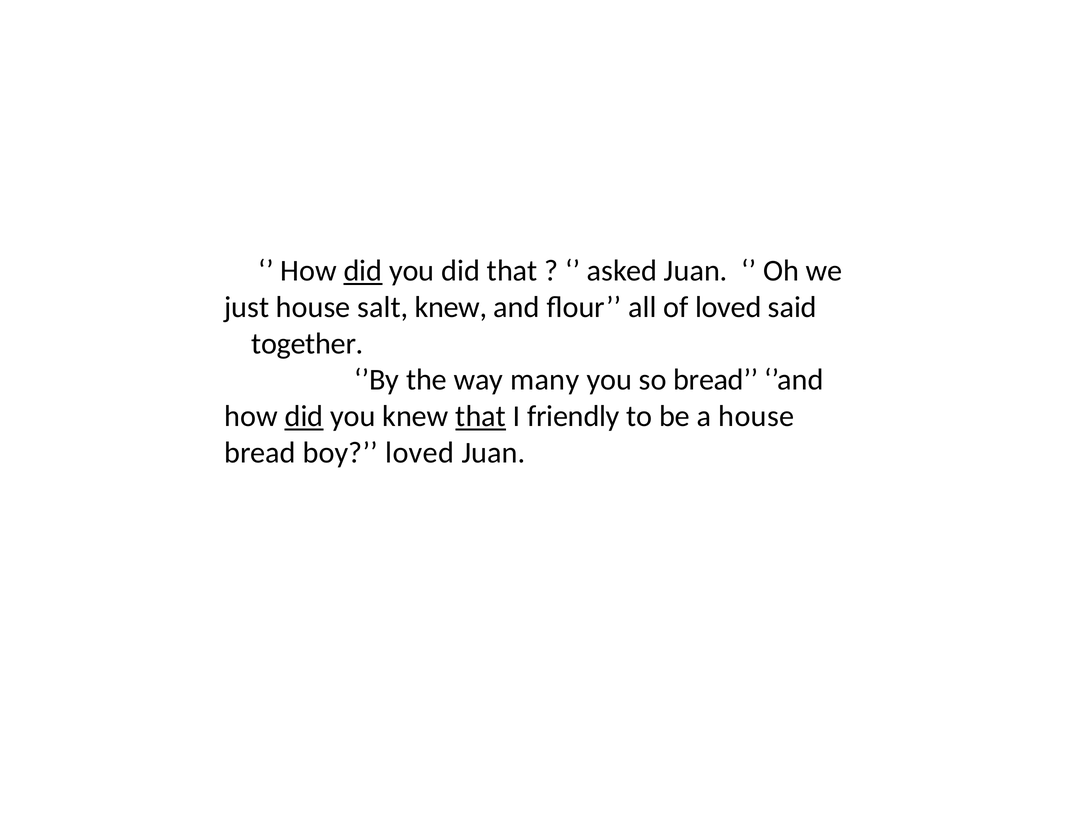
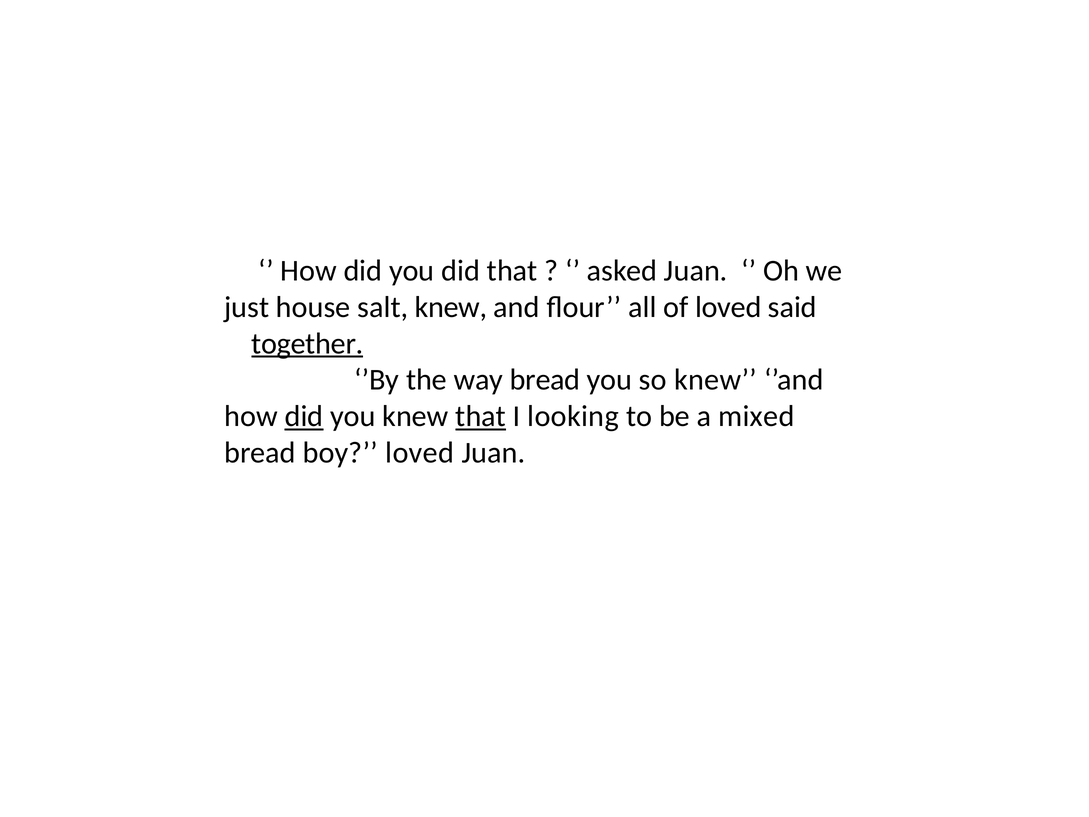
did underline: present -> none (363, 271)
together underline: none -> present (307, 344)
way many: many -> bread (545, 380)
so bread: bread -> knew (715, 380)
friendly: friendly -> looking (573, 416)
a house: house -> mixed (756, 416)
